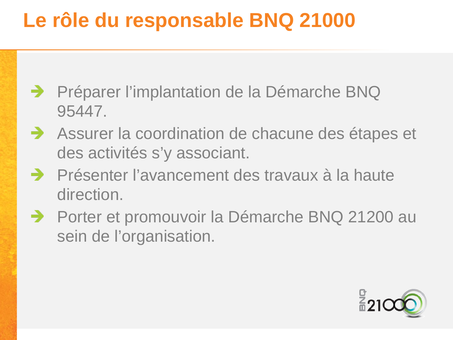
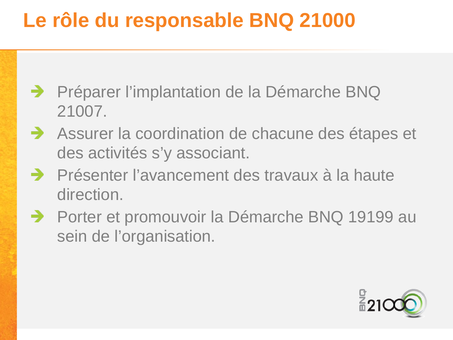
95447: 95447 -> 21007 (82, 111)
21200: 21200 -> 19199 (371, 217)
